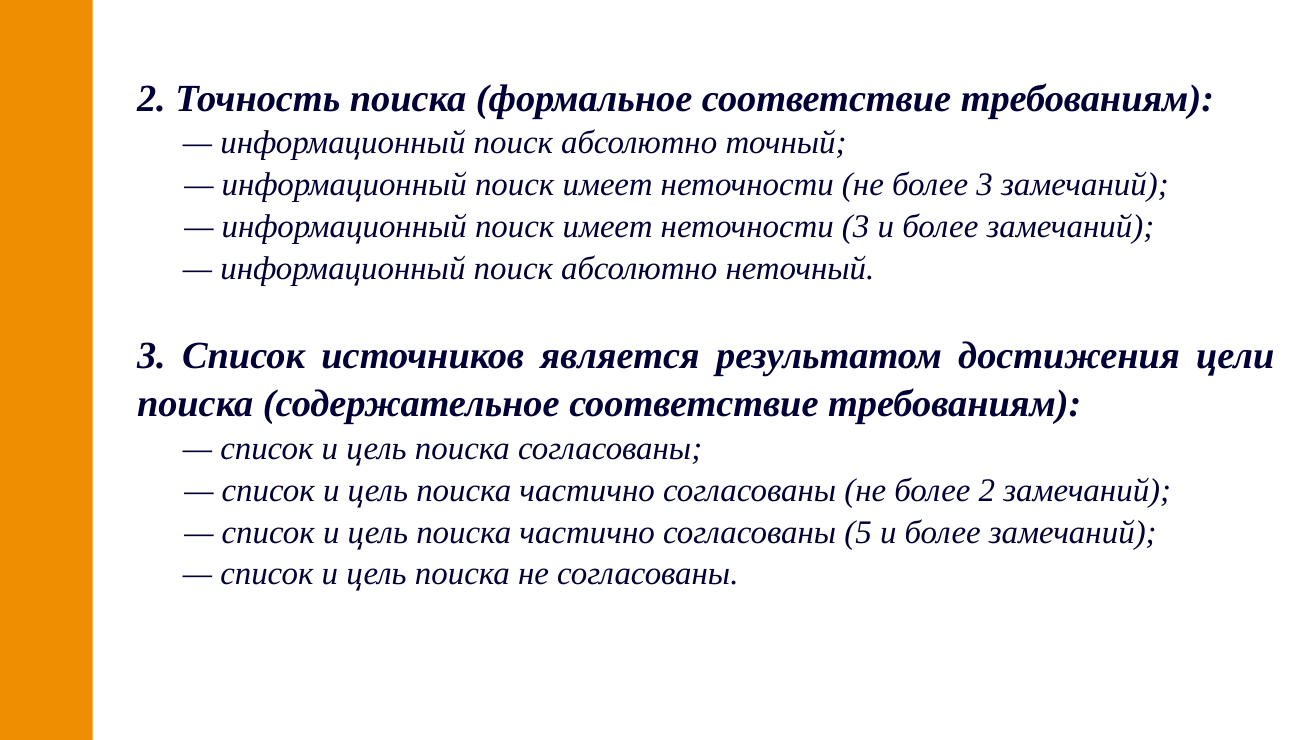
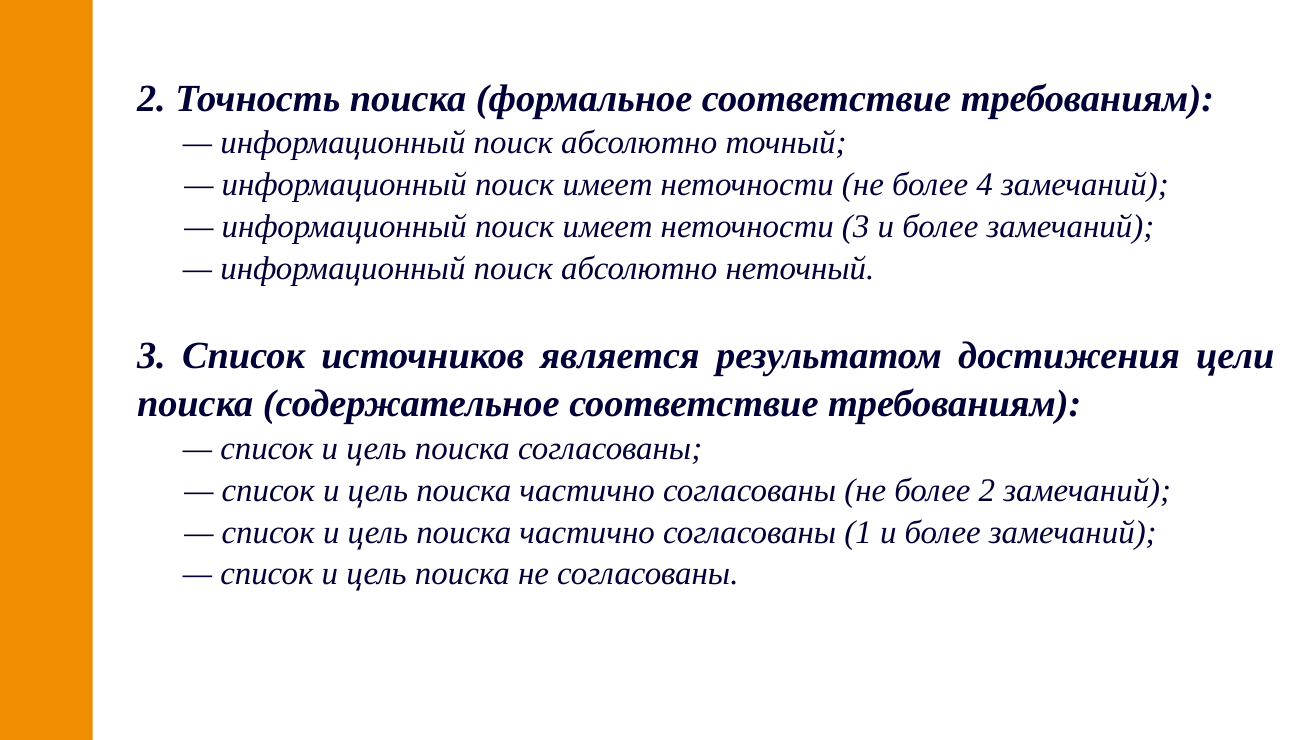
более 3: 3 -> 4 (985, 185)
5: 5 -> 1 (858, 533)
